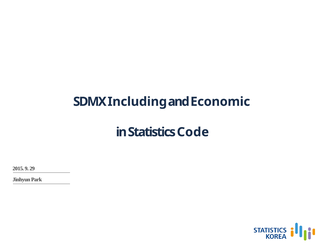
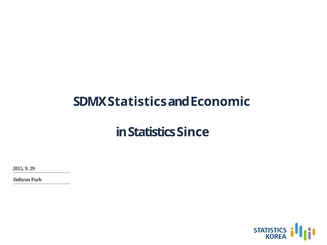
SDMX Including: Including -> Statistics (137, 102)
Code: Code -> Since (193, 132)
